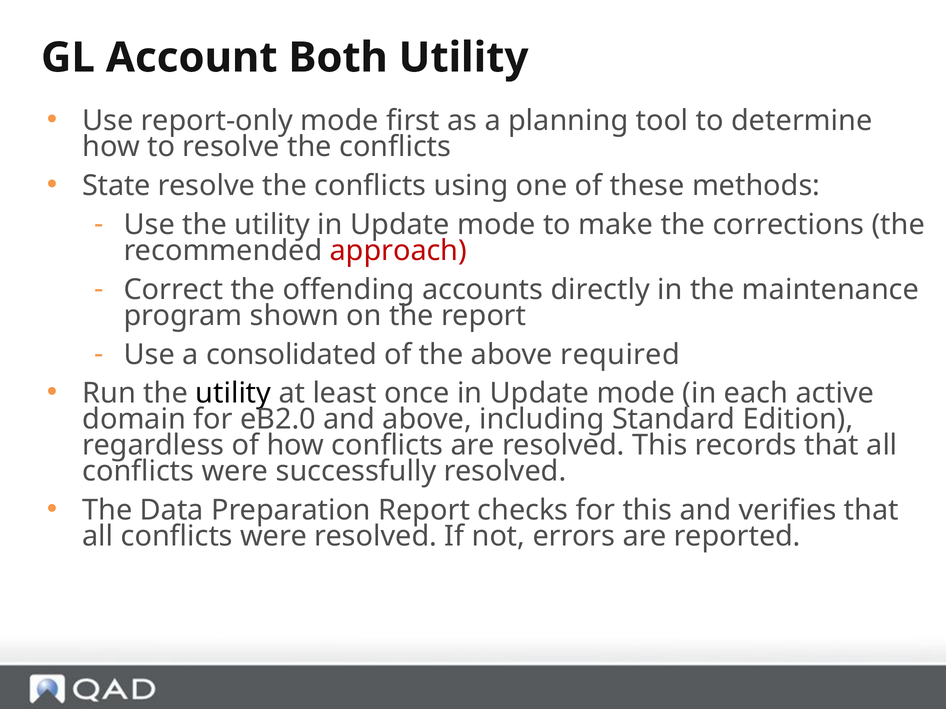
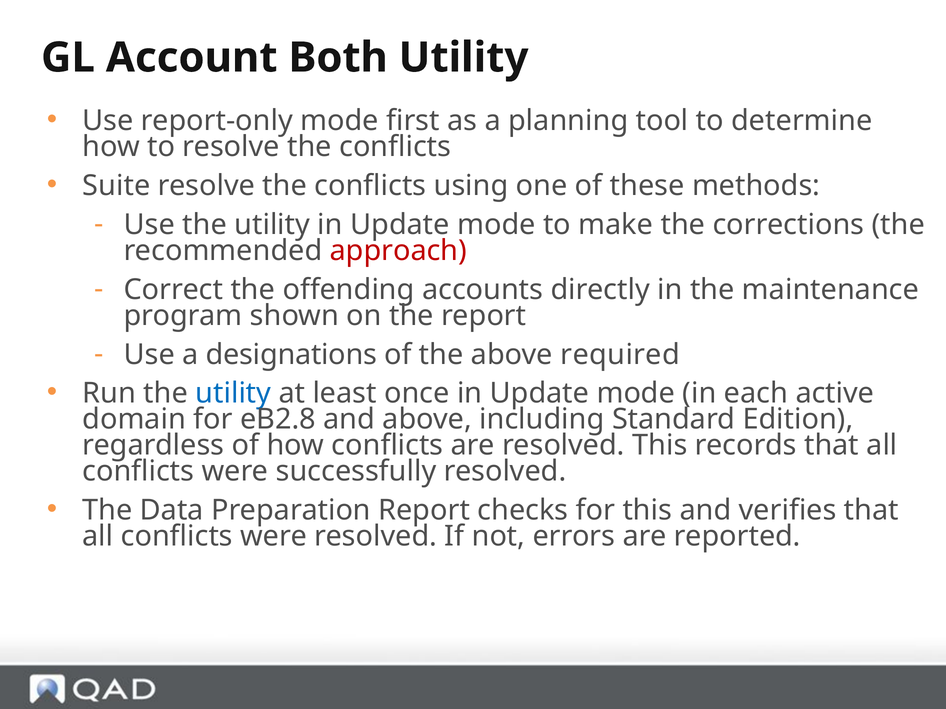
State: State -> Suite (116, 186)
consolidated: consolidated -> designations (291, 355)
utility colour: black -> blue (233, 394)
eB2.0: eB2.0 -> eB2.8 (278, 420)
